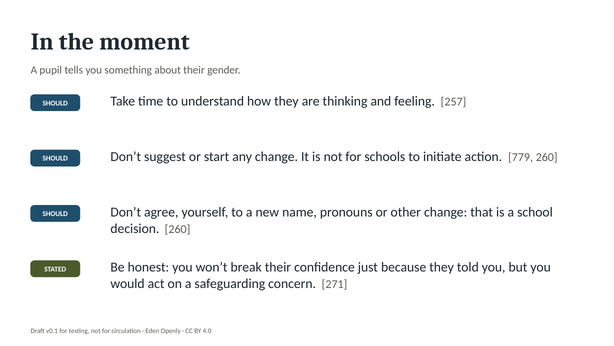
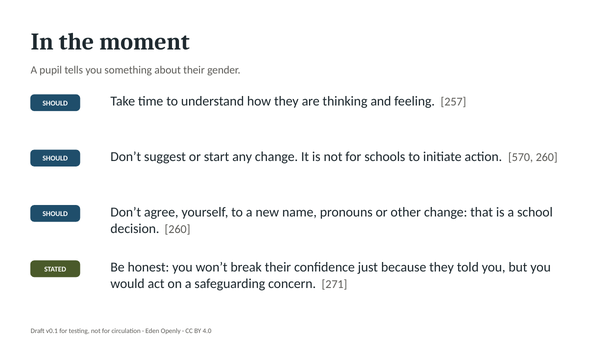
779: 779 -> 570 (521, 157)
